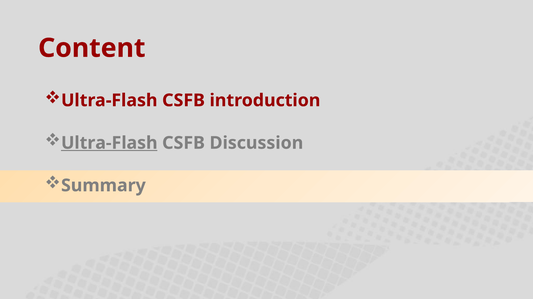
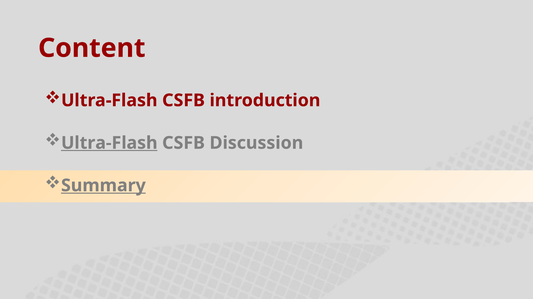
Summary underline: none -> present (103, 186)
